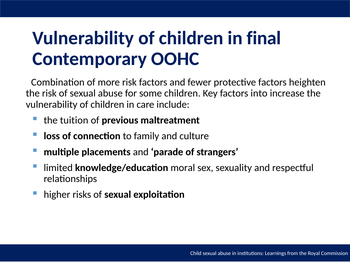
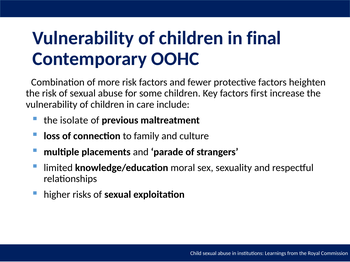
into: into -> first (259, 94)
tuition: tuition -> isolate (74, 120)
